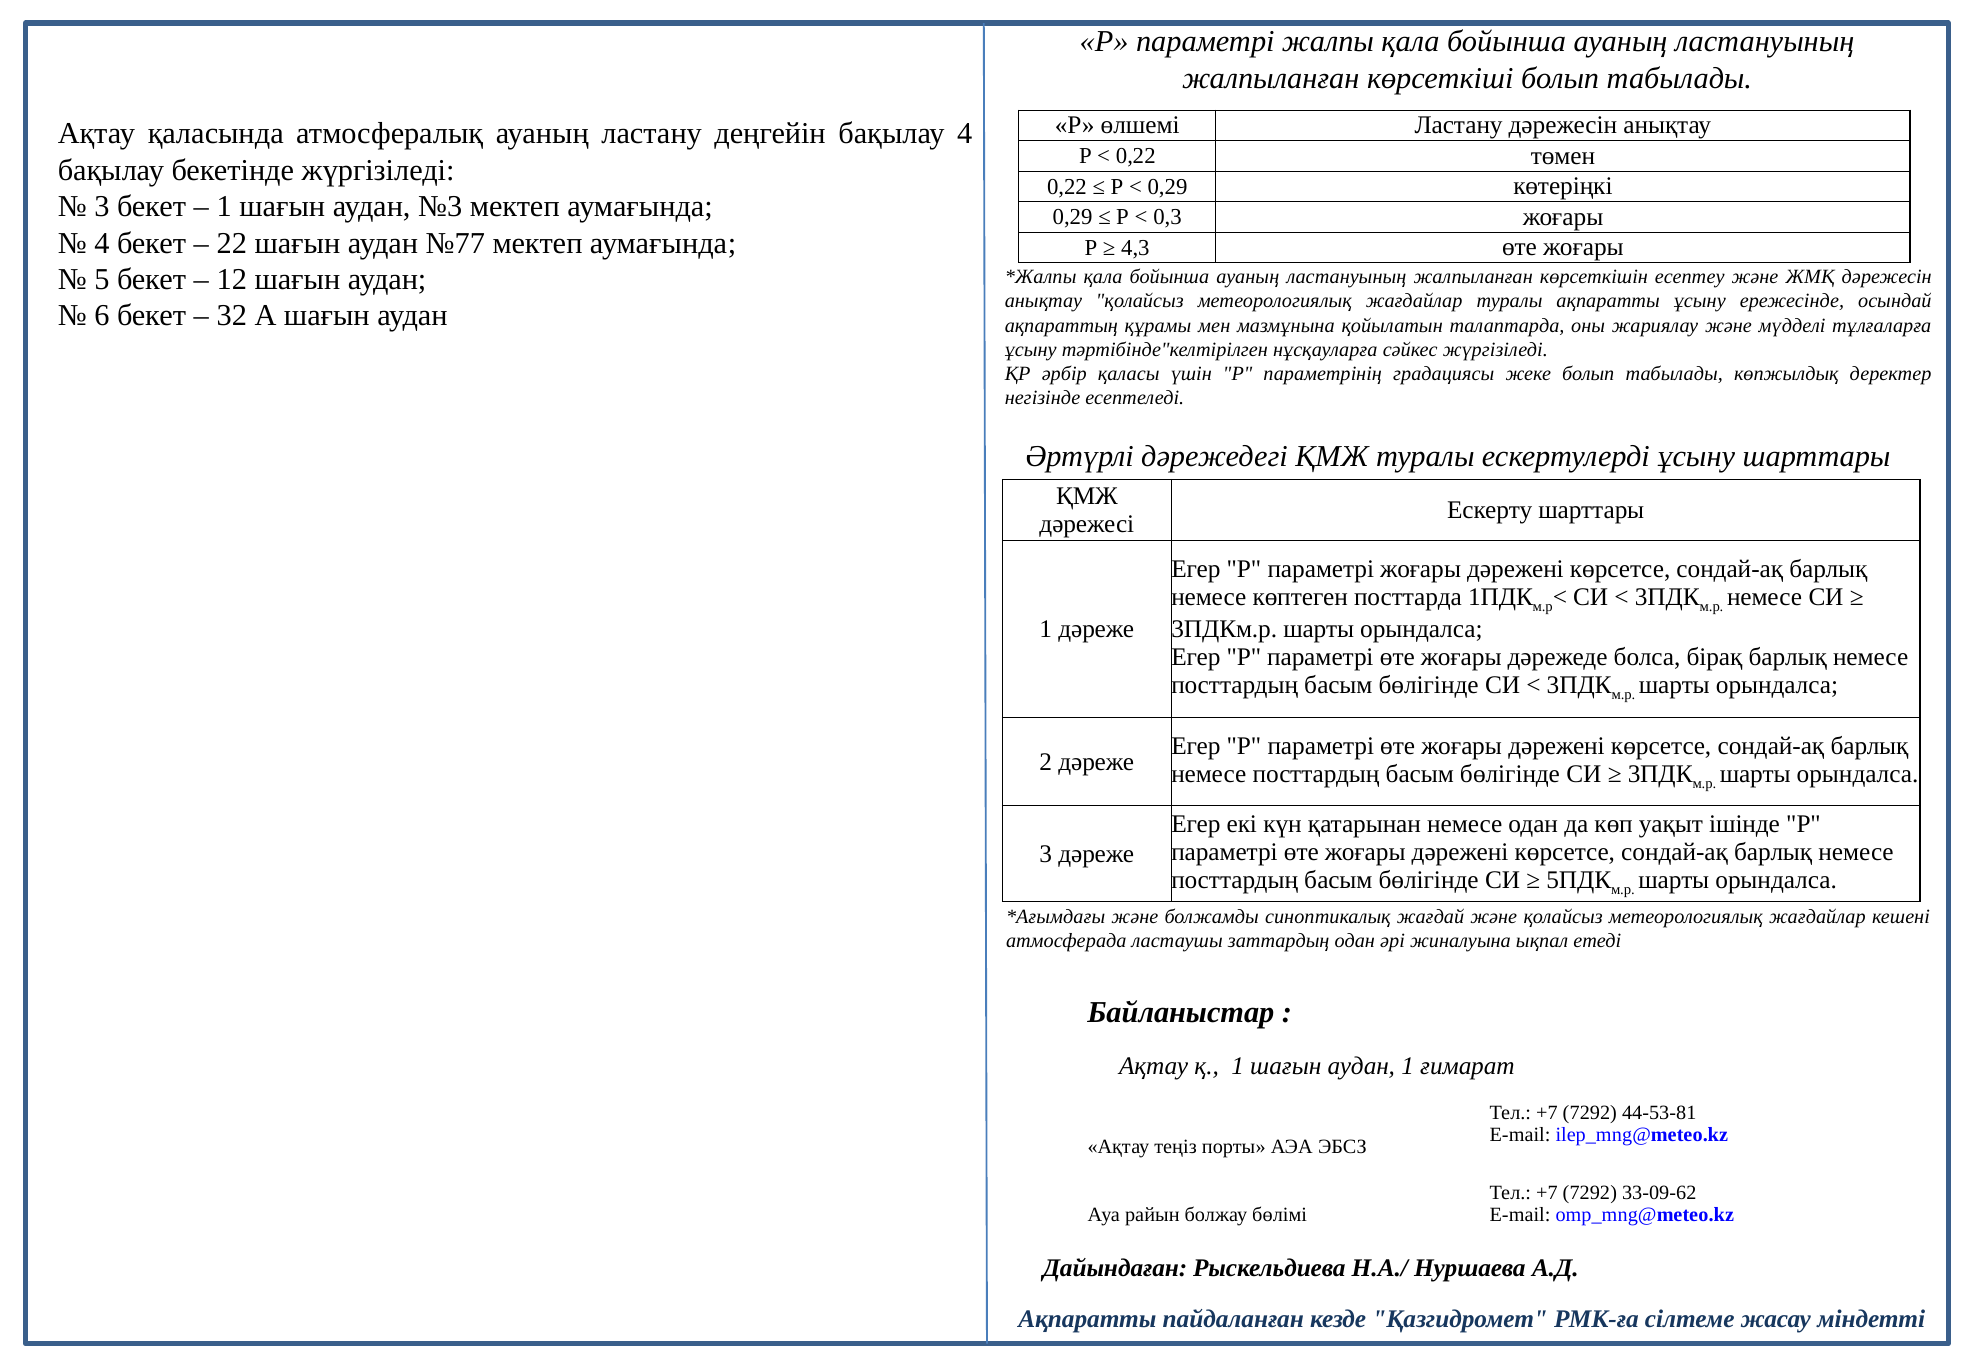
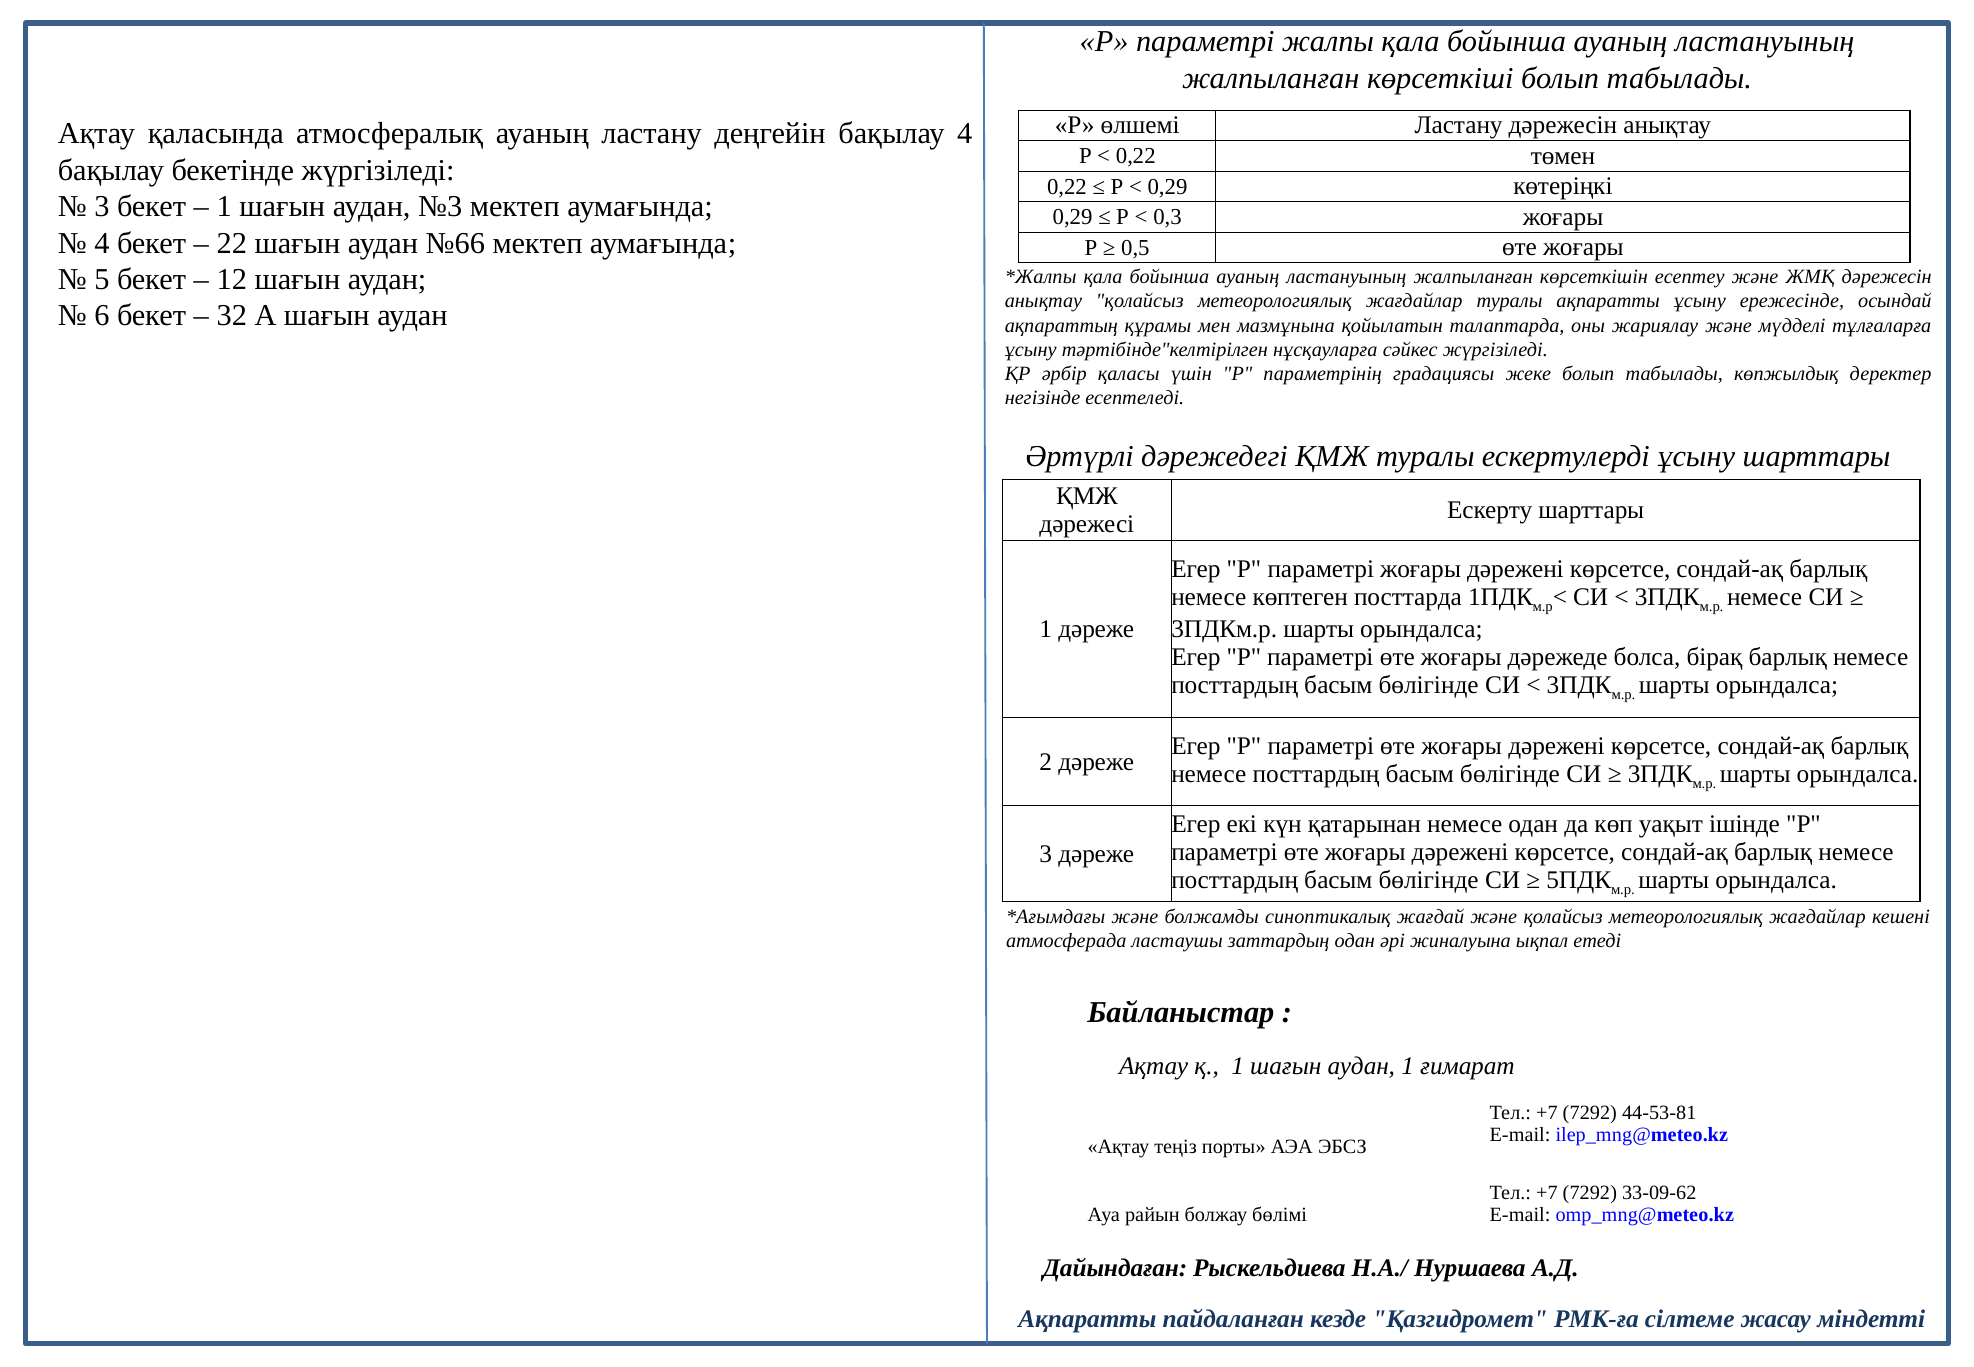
№77: №77 -> №66 (455, 243)
4,3: 4,3 -> 0,5 (1135, 247)
